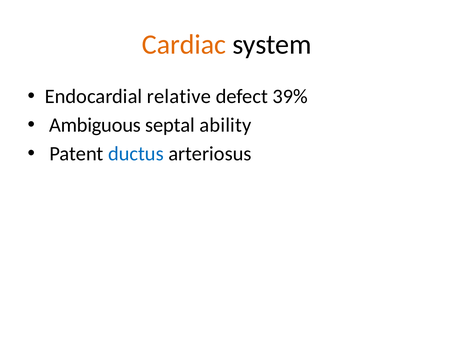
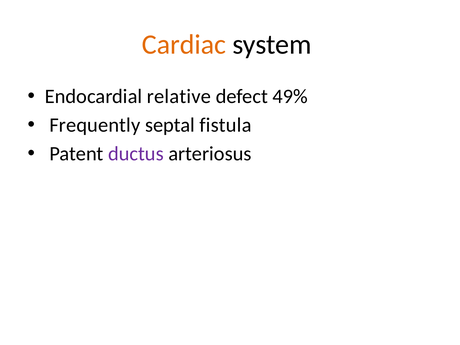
39%: 39% -> 49% (290, 97)
Ambiguous: Ambiguous -> Frequently (95, 125)
ability: ability -> fistula (226, 125)
ductus colour: blue -> purple (136, 154)
